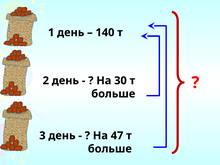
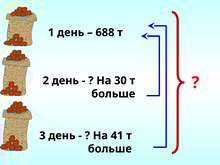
140: 140 -> 688 (105, 33)
47: 47 -> 41 (117, 136)
